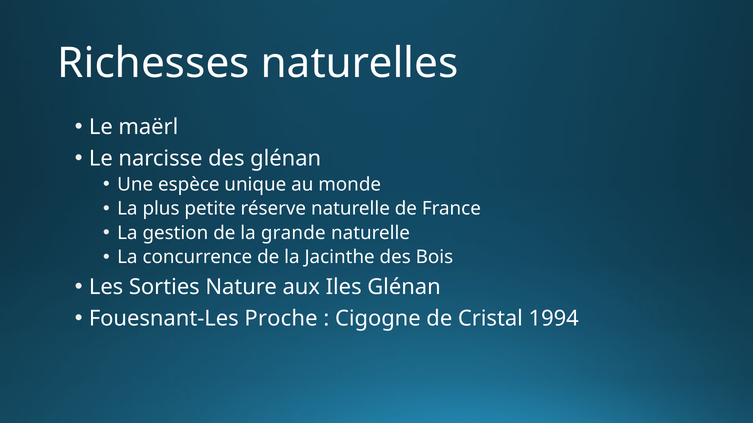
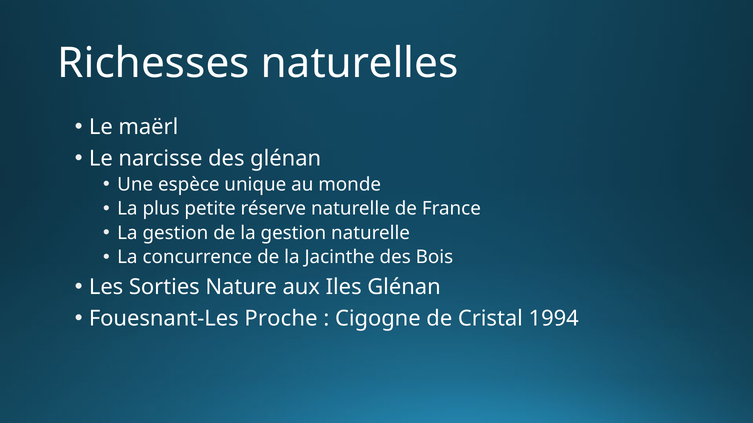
de la grande: grande -> gestion (293, 233)
